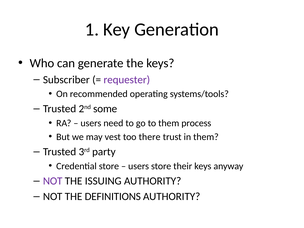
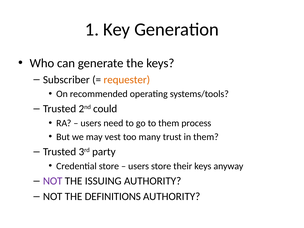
requester colour: purple -> orange (127, 80)
some: some -> could (105, 109)
there: there -> many (150, 137)
